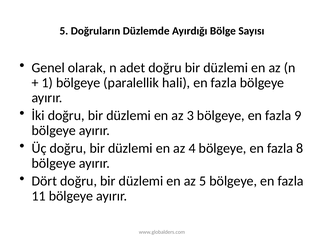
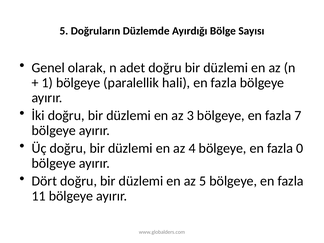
9: 9 -> 7 (298, 115)
8: 8 -> 0 (300, 148)
